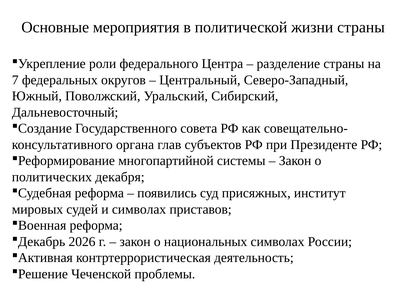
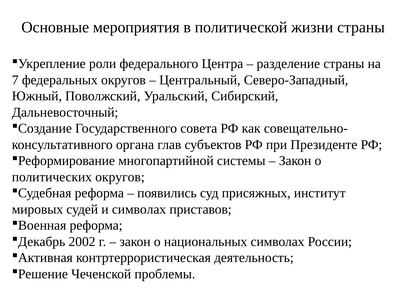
политических декабря: декабря -> округов (120, 177)
2026: 2026 -> 2002 (82, 241)
